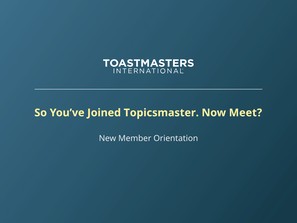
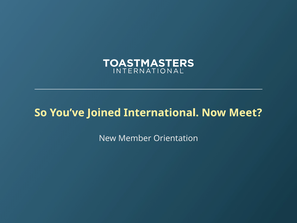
Topicsmaster: Topicsmaster -> International (161, 113)
